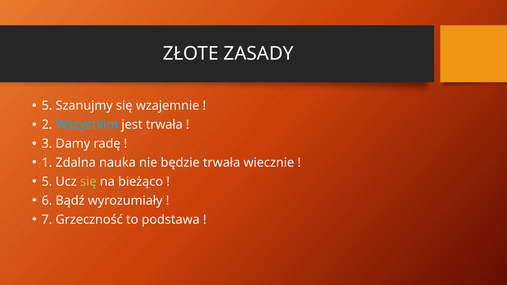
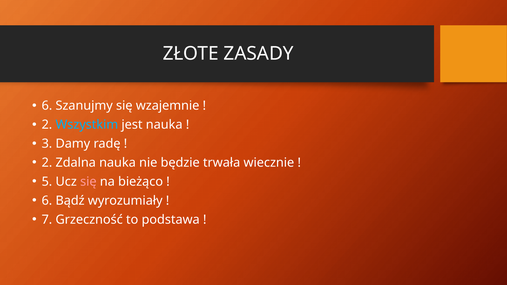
5: 5 -> 6 (47, 106)
jest trwała: trwała -> nauka (164, 125)
1: 1 -> 2 (47, 163)
się colour: light green -> pink (88, 182)
